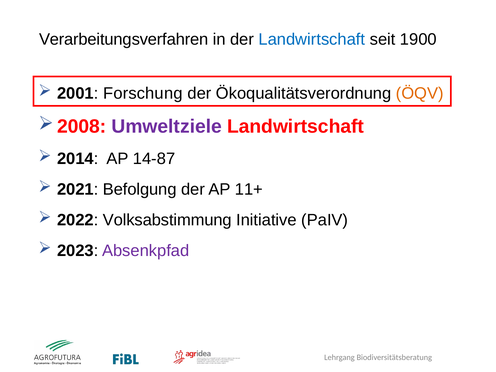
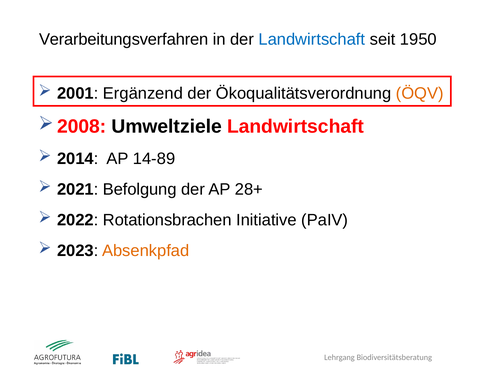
1900: 1900 -> 1950 (418, 39)
Forschung: Forschung -> Ergänzend (143, 93)
Umweltziele colour: purple -> black (167, 126)
14-87: 14-87 -> 14-89 (154, 159)
11+: 11+ -> 28+ (249, 189)
Volksabstimmung: Volksabstimmung -> Rotationsbrachen (167, 220)
Absenkpfad colour: purple -> orange (146, 251)
